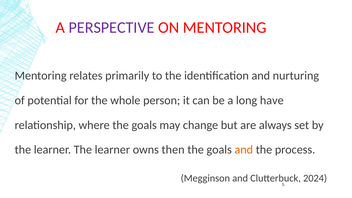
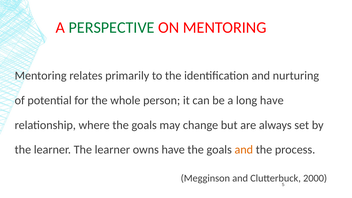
PERSPECTIVE colour: purple -> green (112, 27)
owns then: then -> have (173, 150)
2024: 2024 -> 2000 (315, 178)
